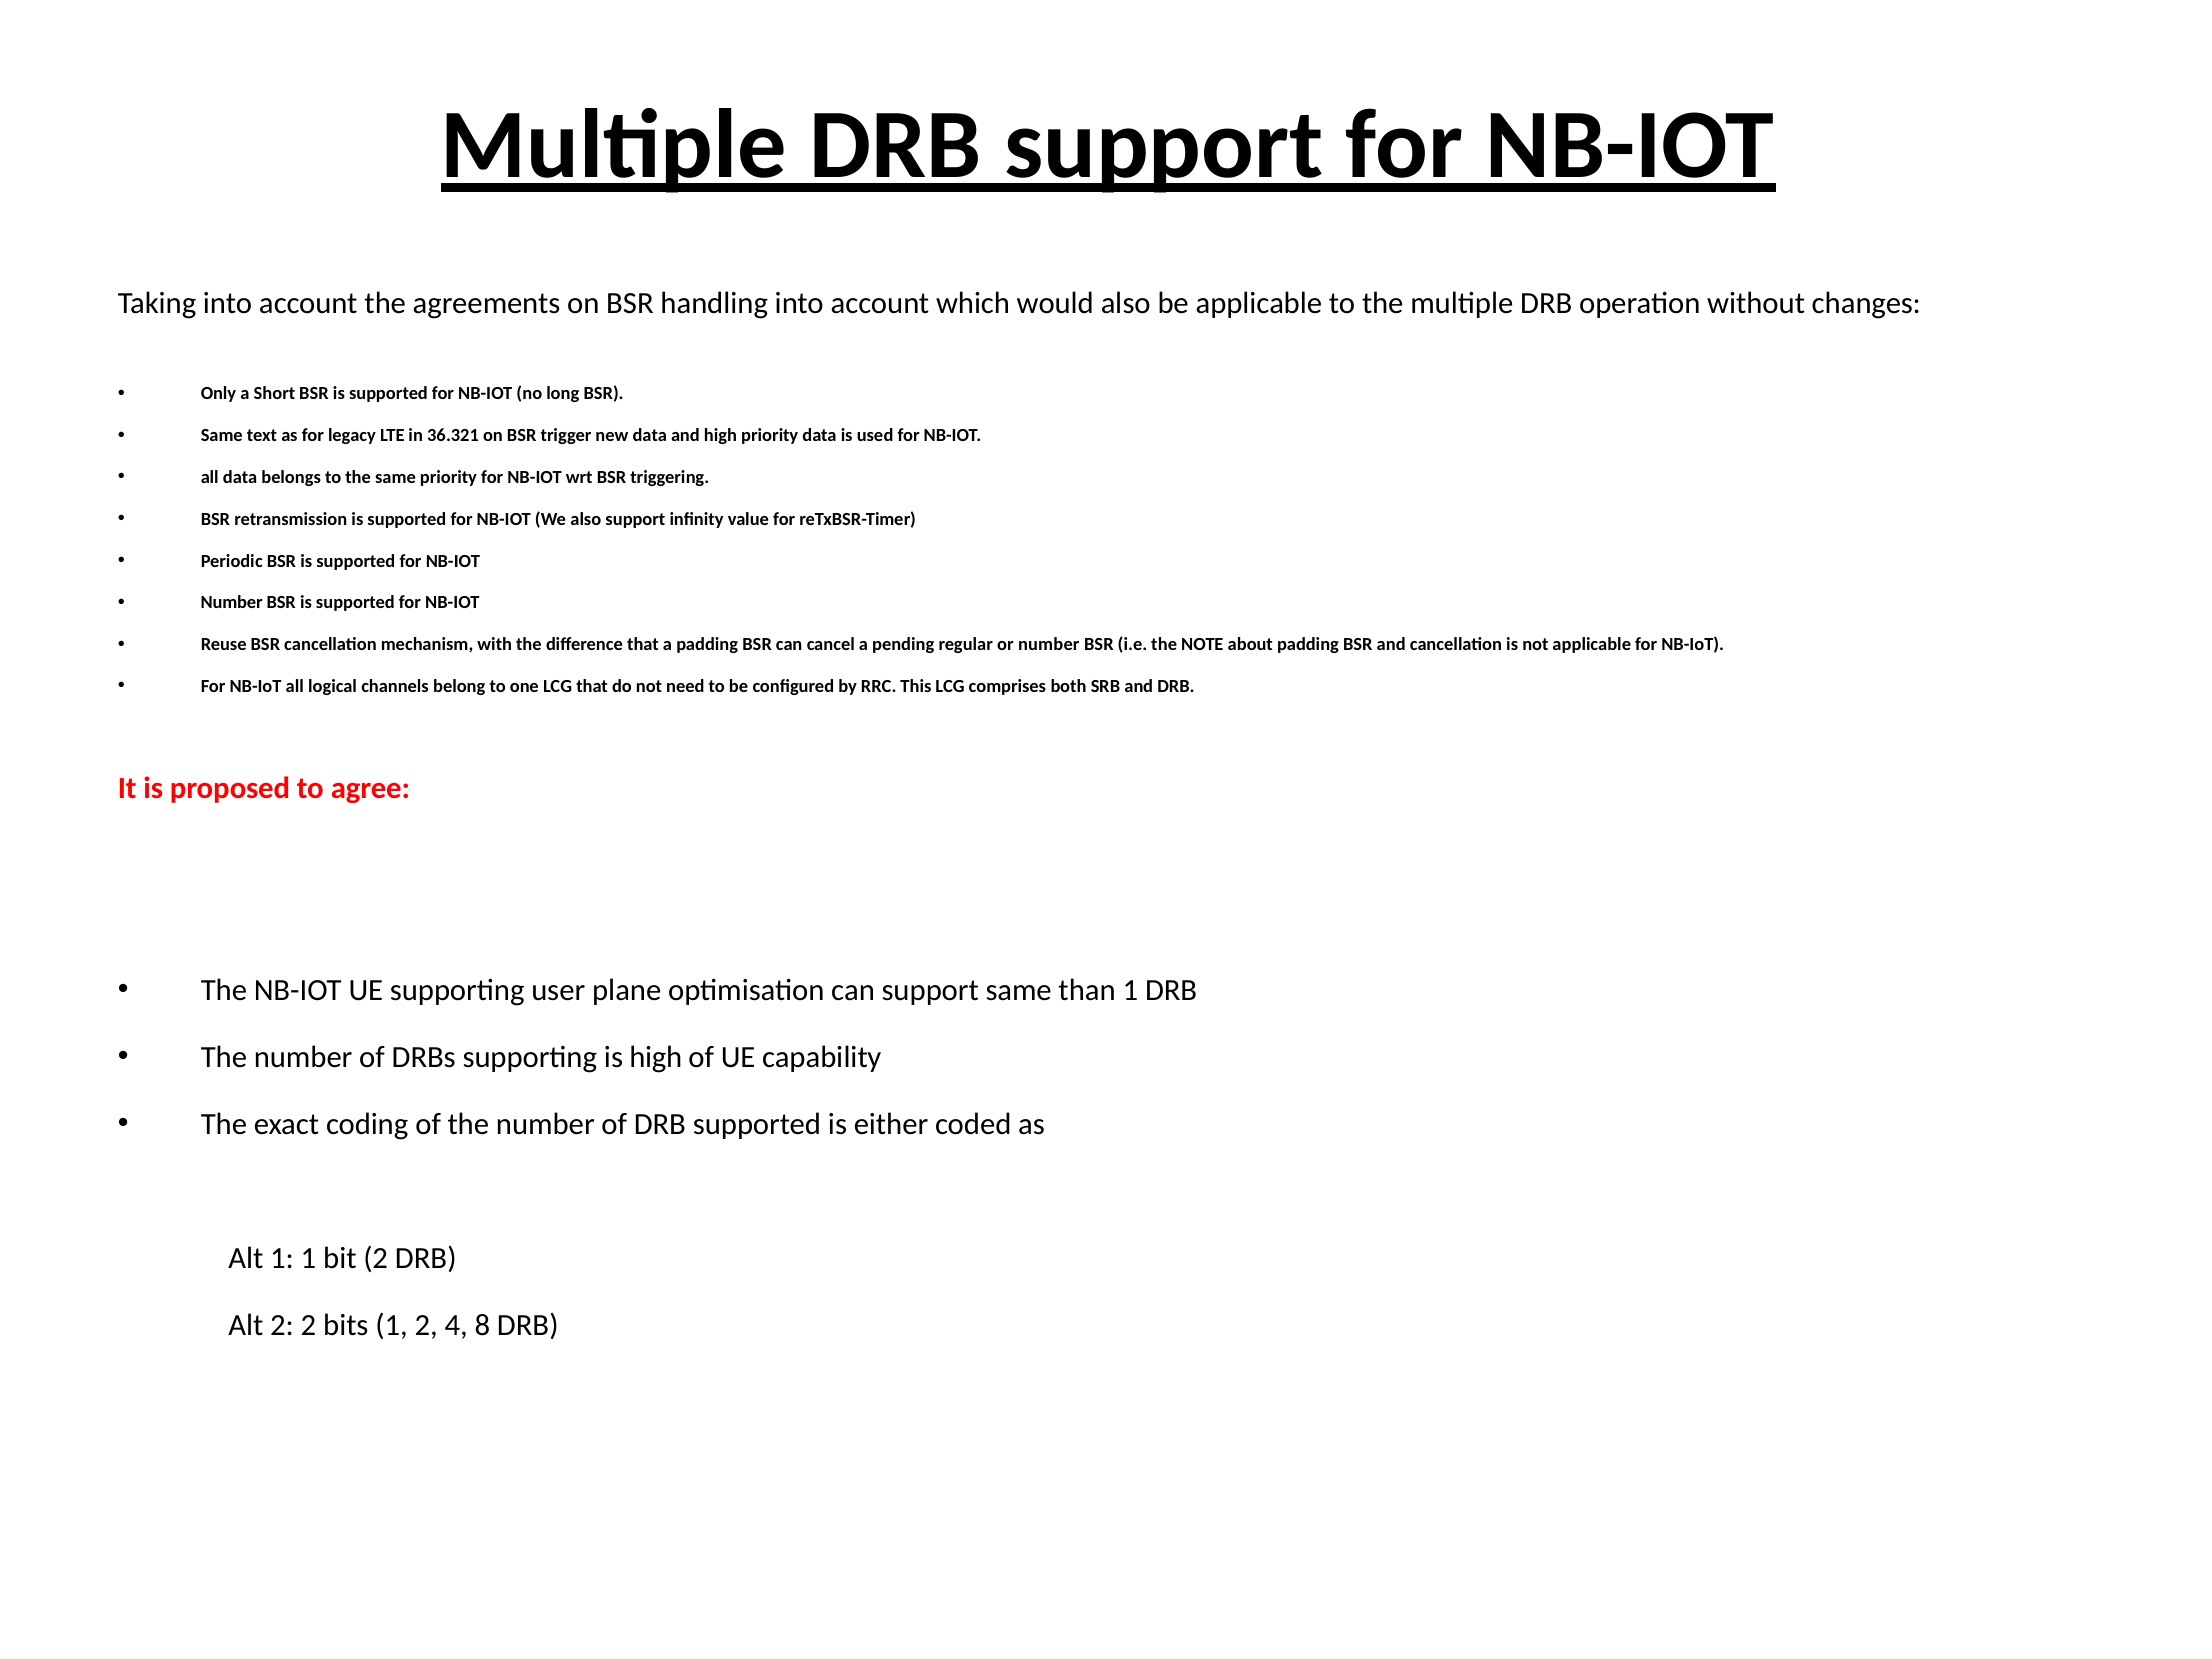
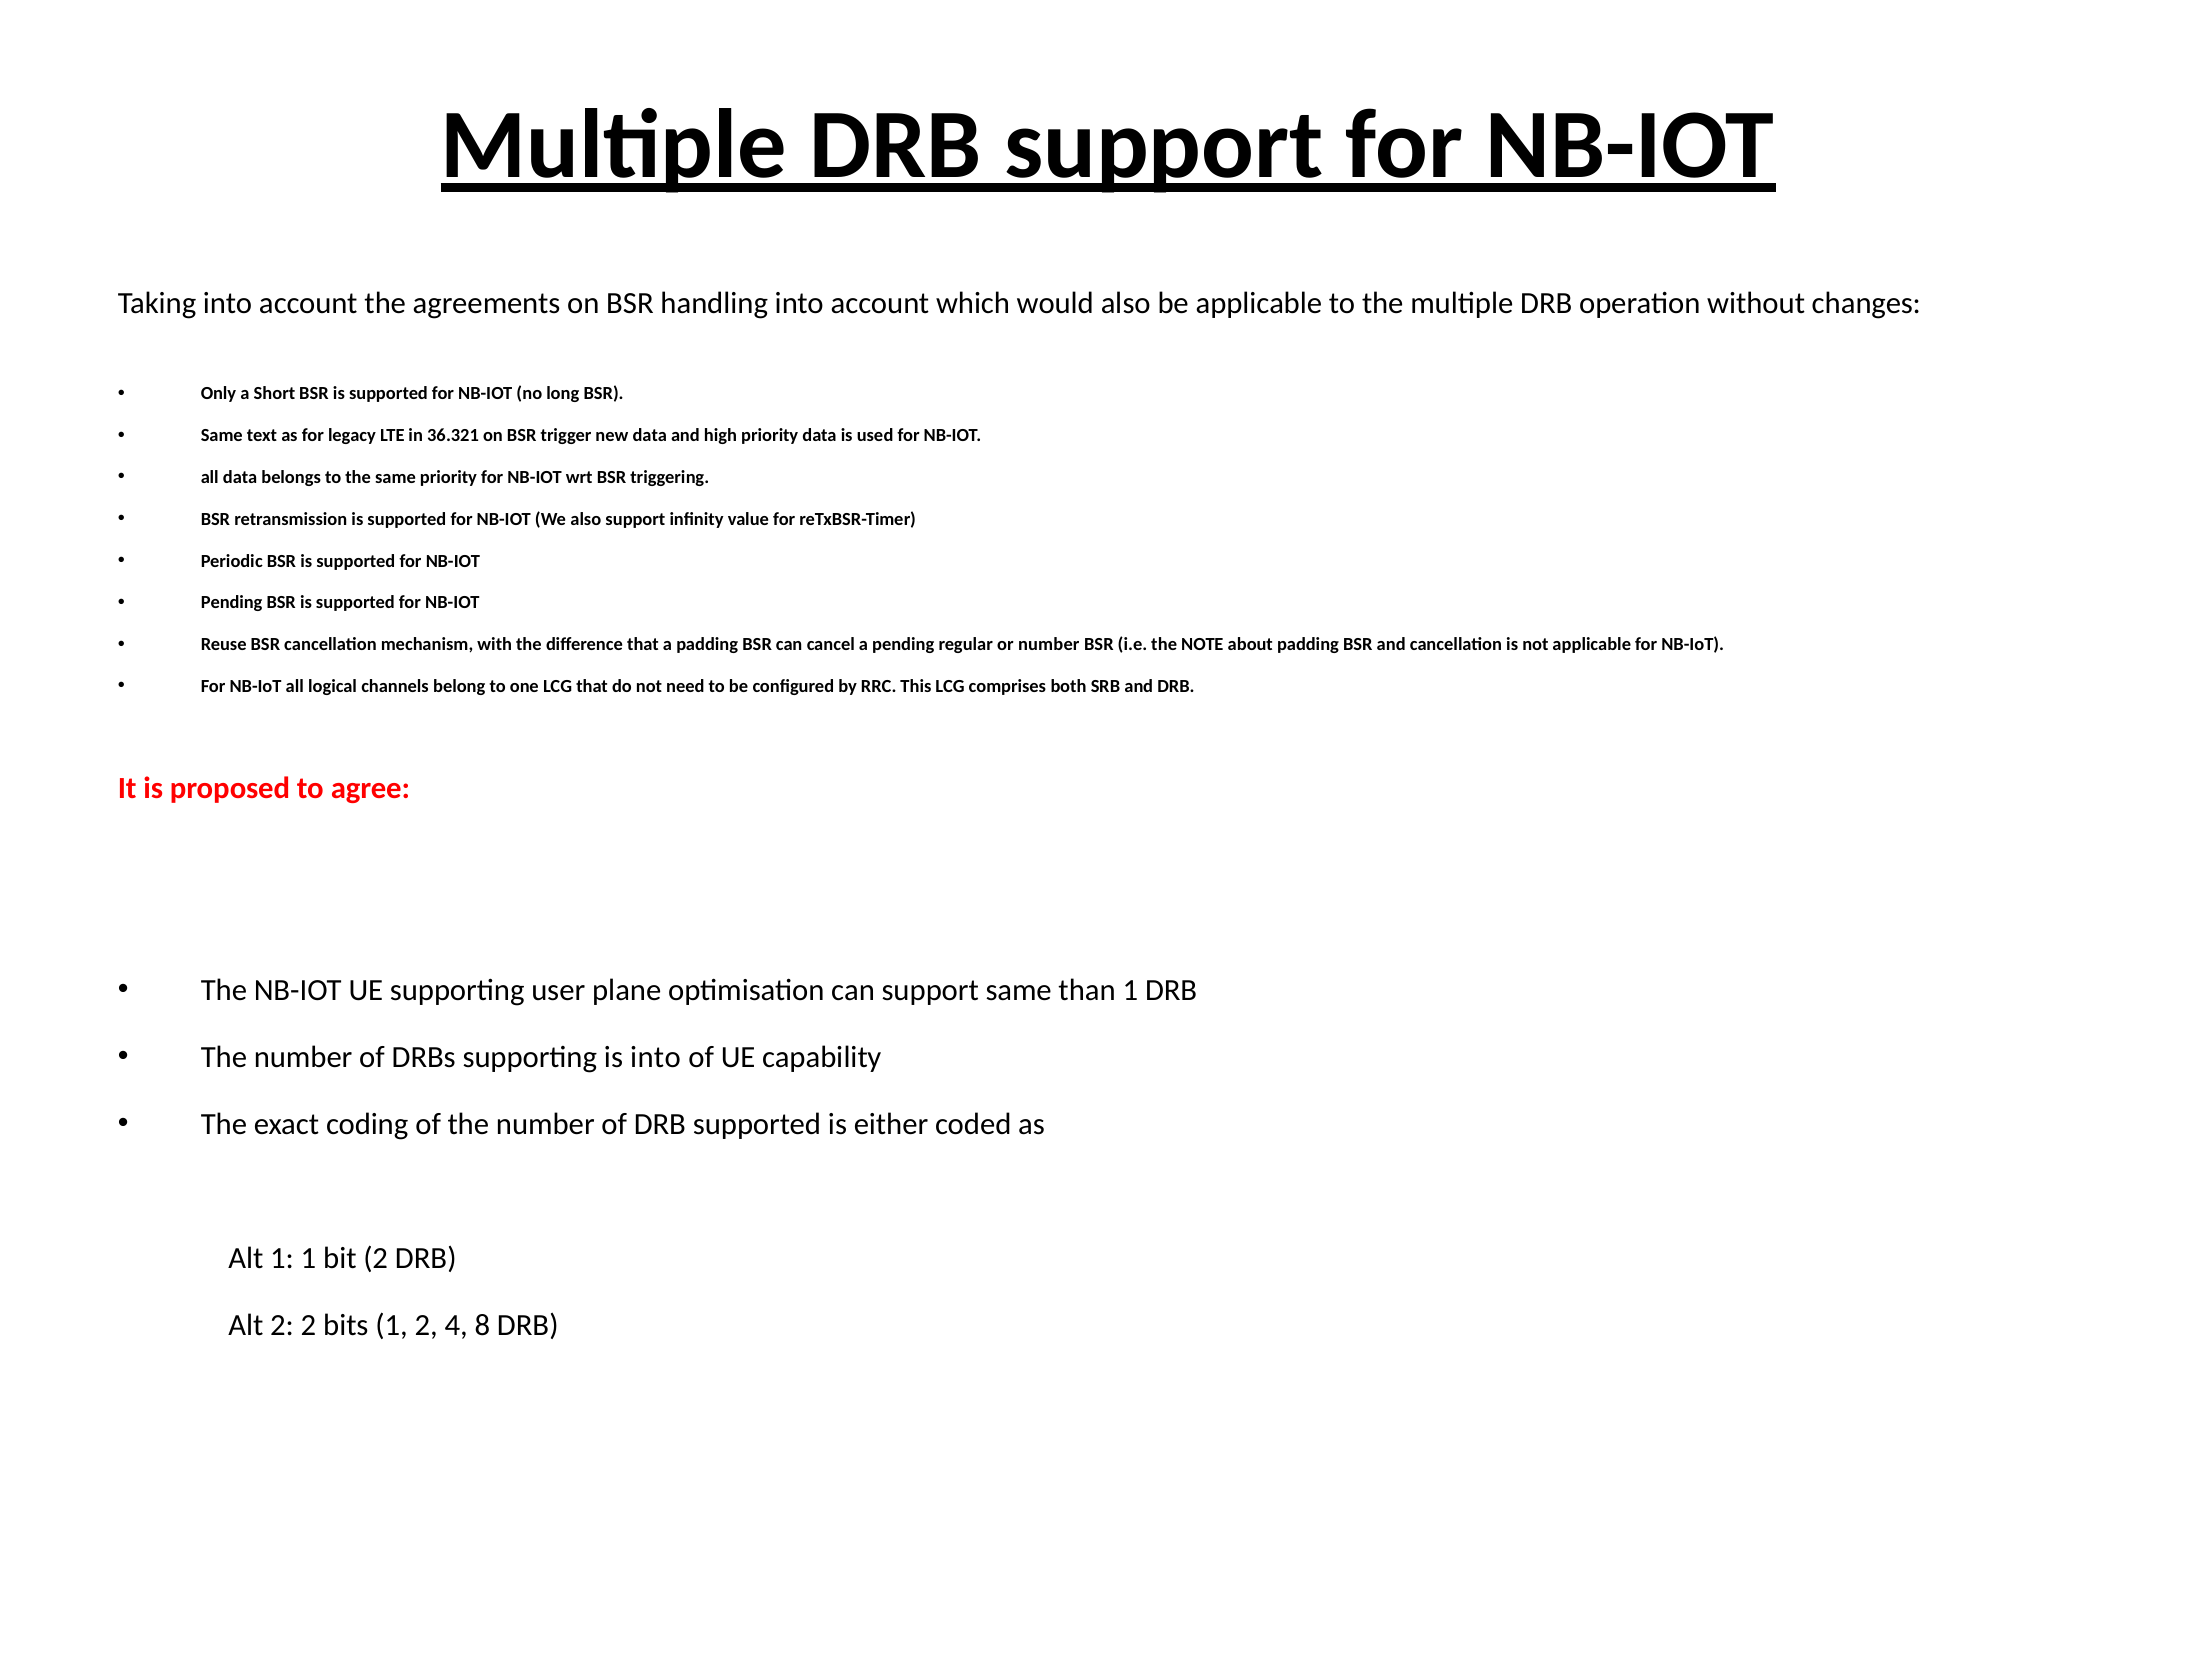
Number: Number -> Pending (232, 603)
is high: high -> into (655, 1057)
